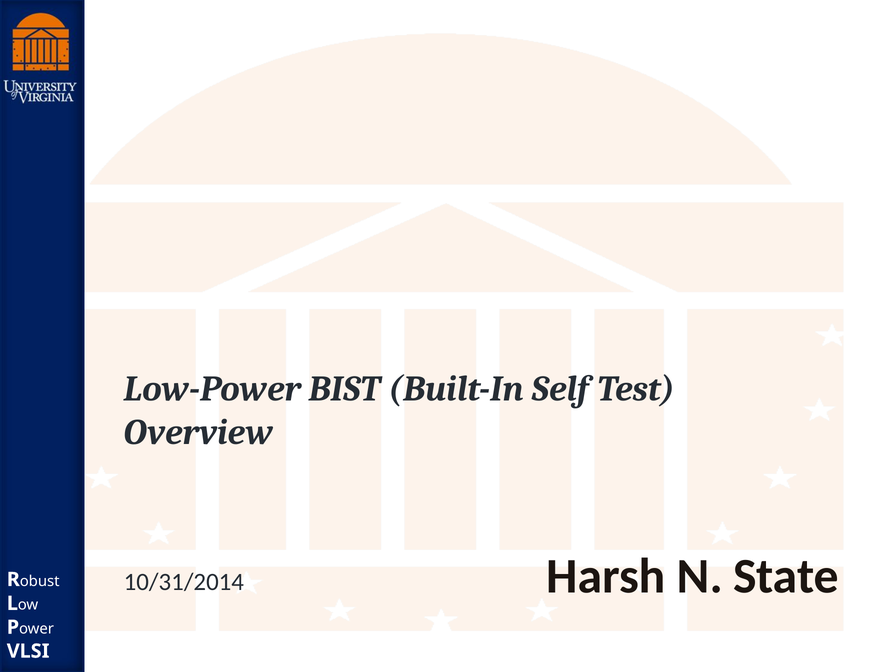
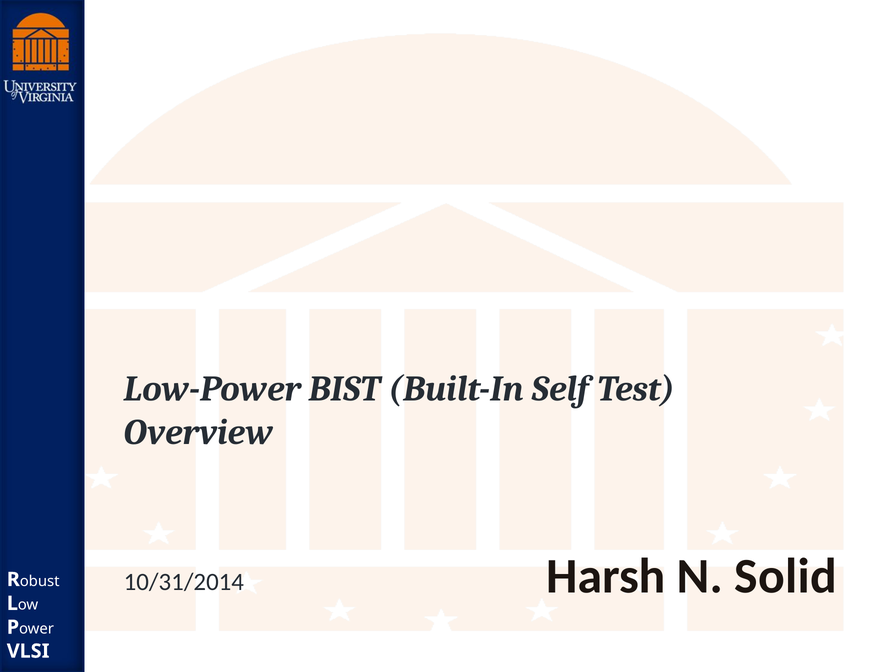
State: State -> Solid (786, 576)
